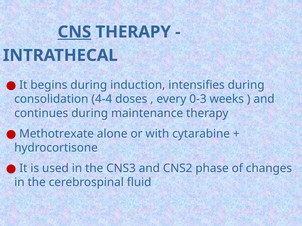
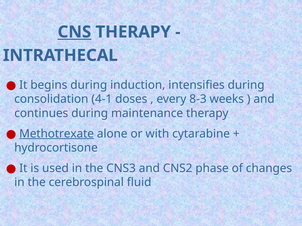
4-4: 4-4 -> 4-1 (102, 99)
0-3: 0-3 -> 8-3 (198, 99)
Methotrexate underline: none -> present (57, 134)
